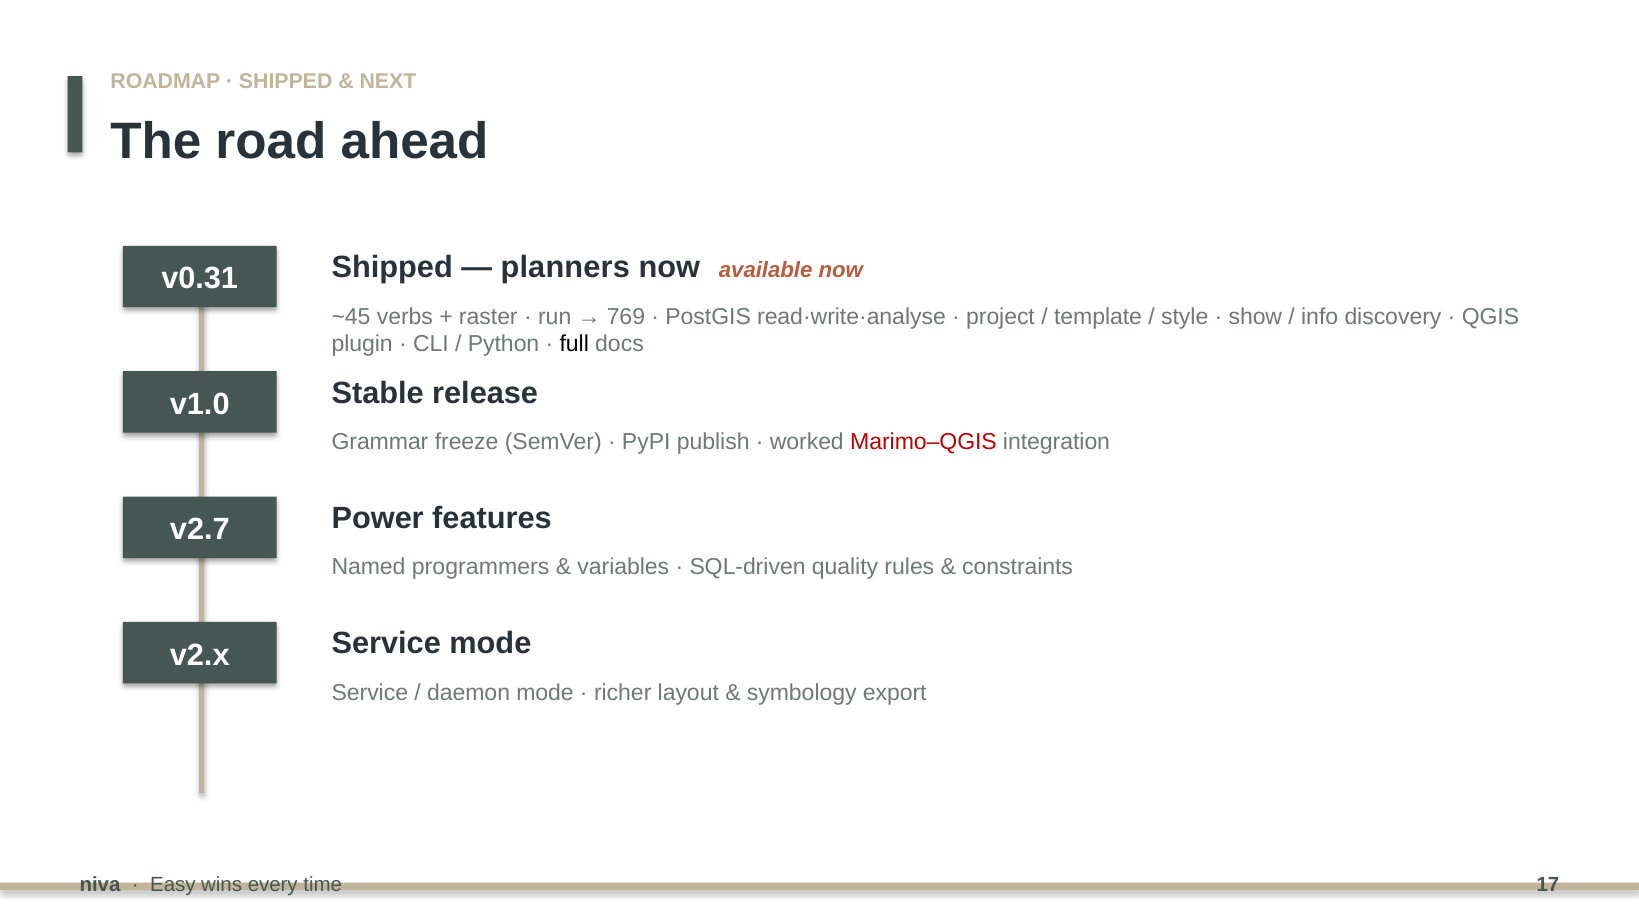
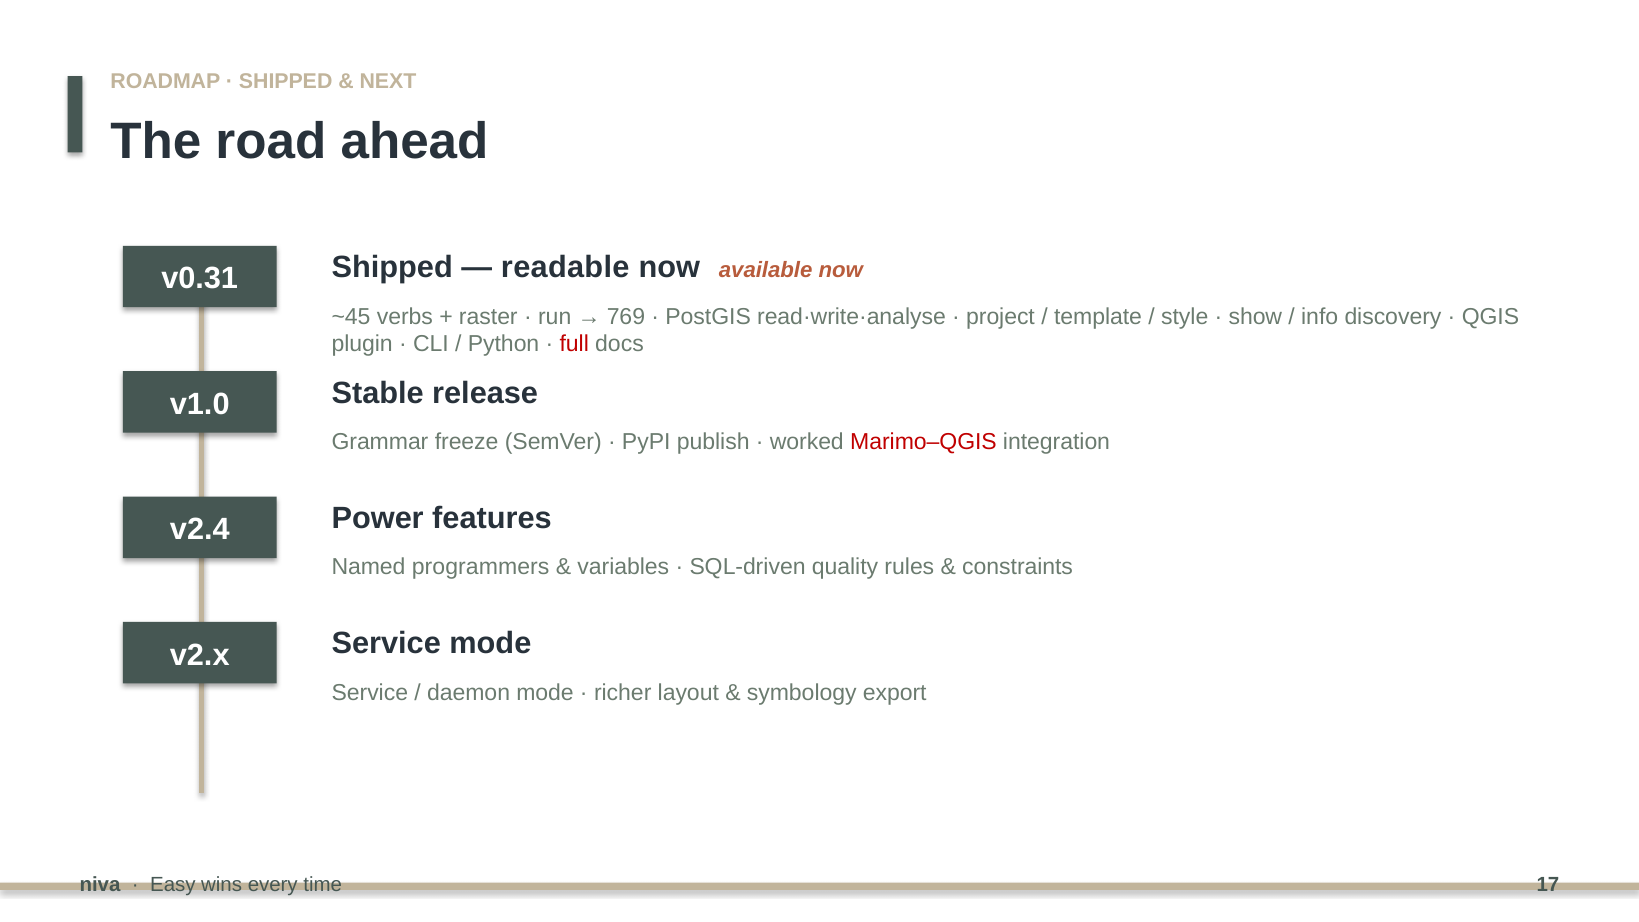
planners: planners -> readable (565, 268)
full colour: black -> red (574, 344)
v2.7: v2.7 -> v2.4 (200, 529)
